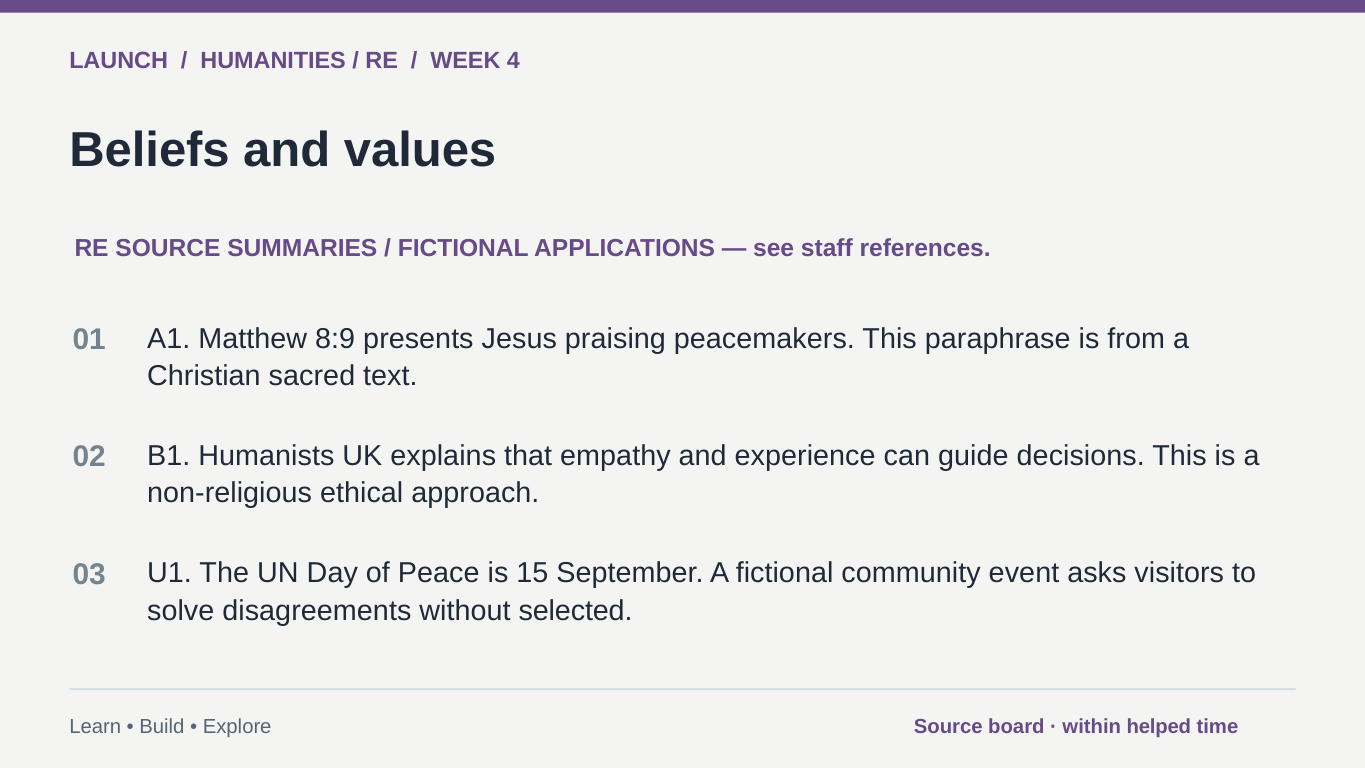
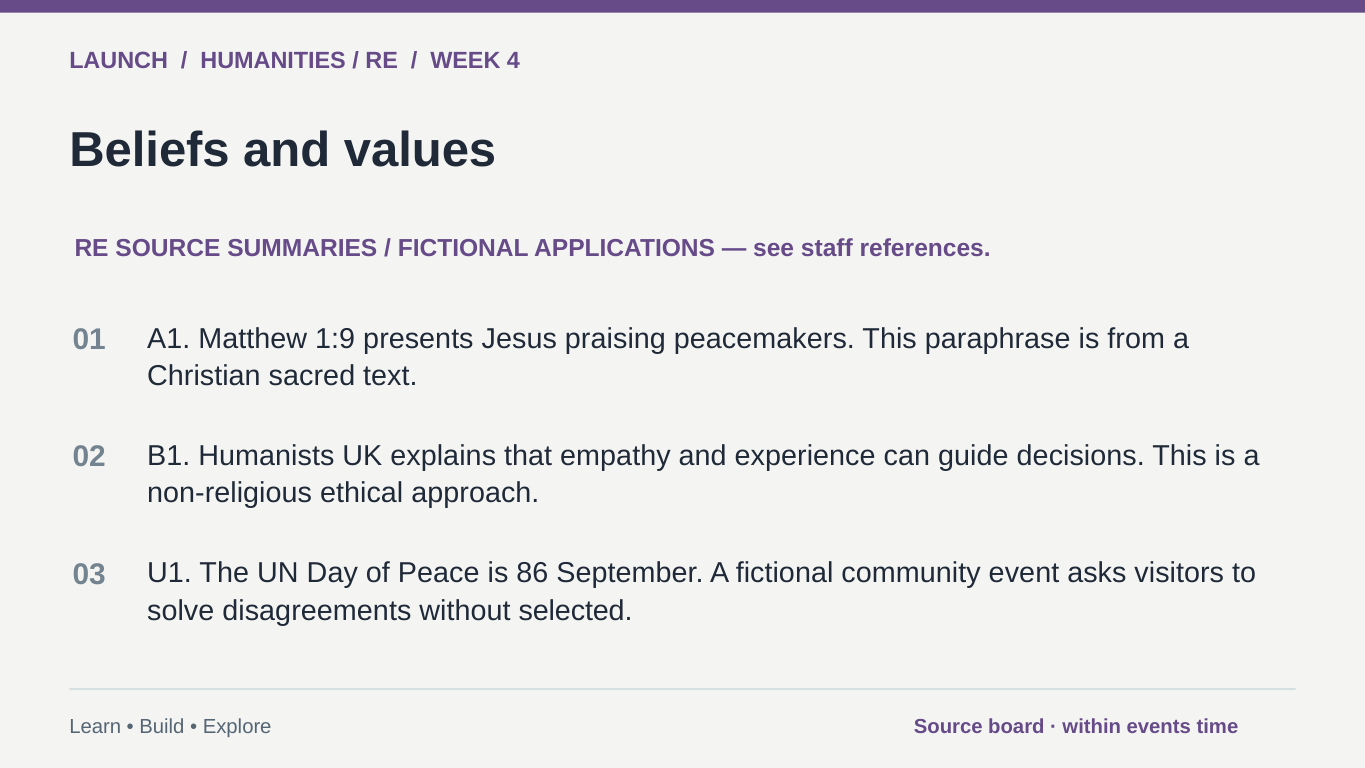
8:9: 8:9 -> 1:9 (335, 339)
15: 15 -> 86 (532, 573)
helped: helped -> events (1159, 727)
